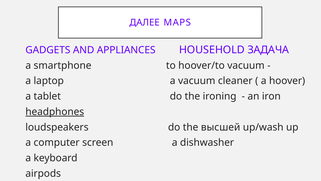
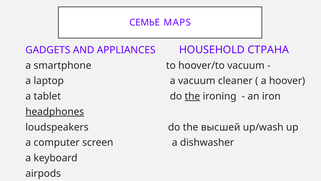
ДАЛЕЕ: ДАЛЕЕ -> СЕМЬЕ (145, 22)
ЗАДАЧА: ЗАДАЧА -> СТРАНА (268, 50)
the underline: none -> present (192, 96)
